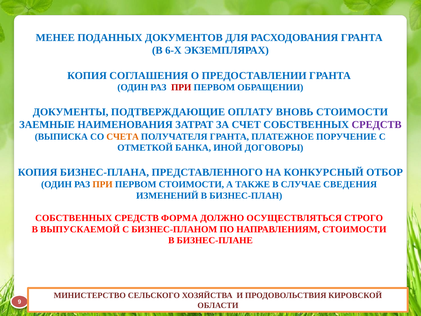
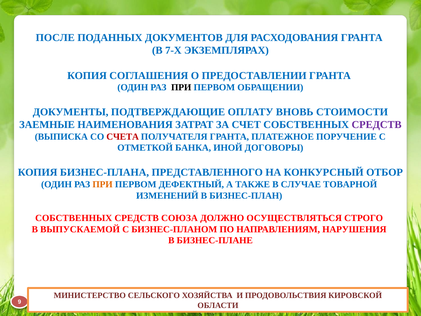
МЕНЕЕ: МЕНЕЕ -> ПОСЛЕ (55, 38)
6-Х: 6-Х -> 7-Х (173, 50)
ПРИ colour: red -> black (181, 87)
СЧЕТА colour: orange -> red (123, 137)
ПЕРВОМ СТОИМОСТИ: СТОИМОСТИ -> ДЕФЕКТНЫЙ (191, 184)
СВЕДЕНИЯ: СВЕДЕНИЯ -> ТОВАРНОЙ (350, 184)
ФОРМА: ФОРМА -> СОЮЗА (180, 218)
НАПРАВЛЕНИЯМ СТОИМОСТИ: СТОИМОСТИ -> НАРУШЕНИЯ (354, 229)
